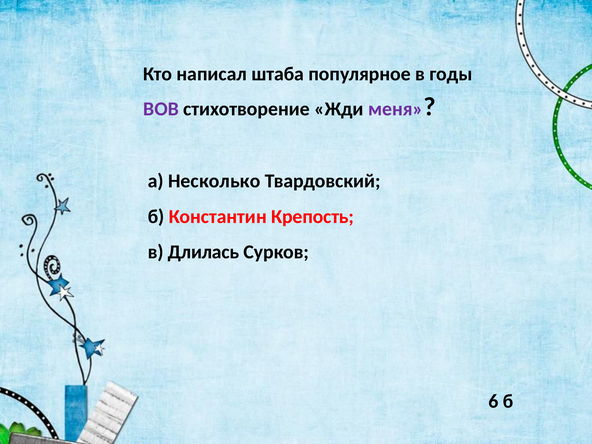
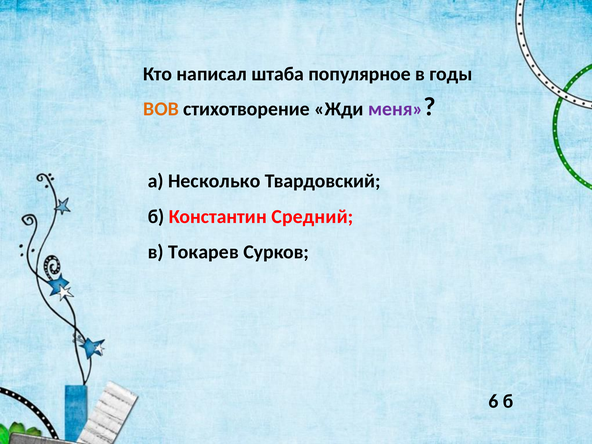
ВОВ colour: purple -> orange (161, 109)
Крепость: Крепость -> Средний (312, 217)
Длилась: Длилась -> Токарев (203, 252)
